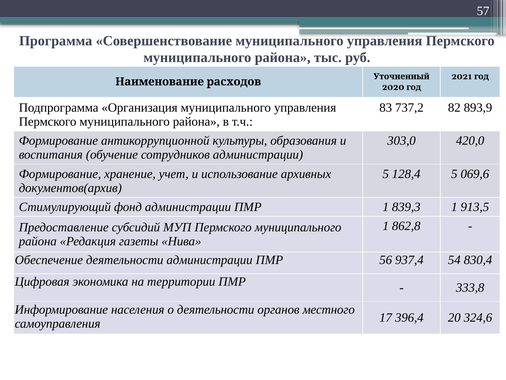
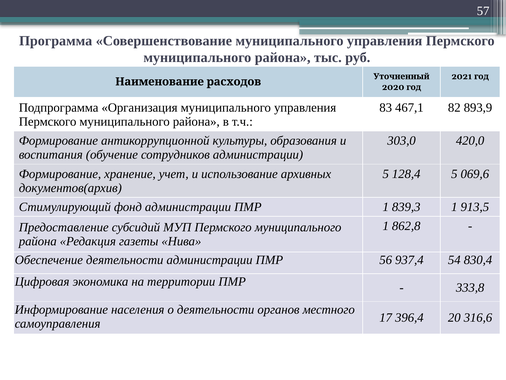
737,2: 737,2 -> 467,1 (409, 107)
324,6: 324,6 -> 316,6 (478, 317)
